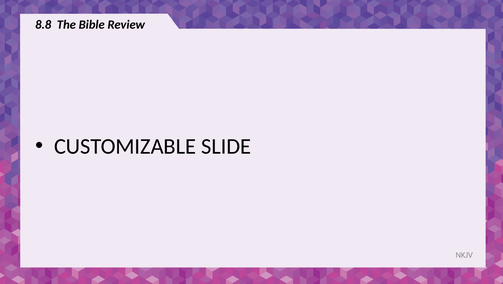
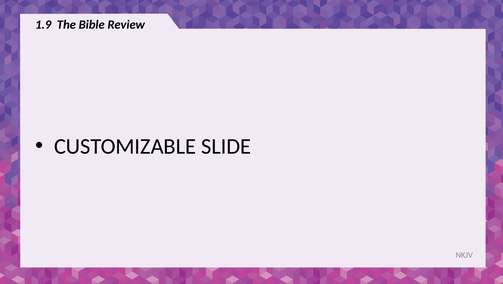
8.8: 8.8 -> 1.9 (43, 25)
